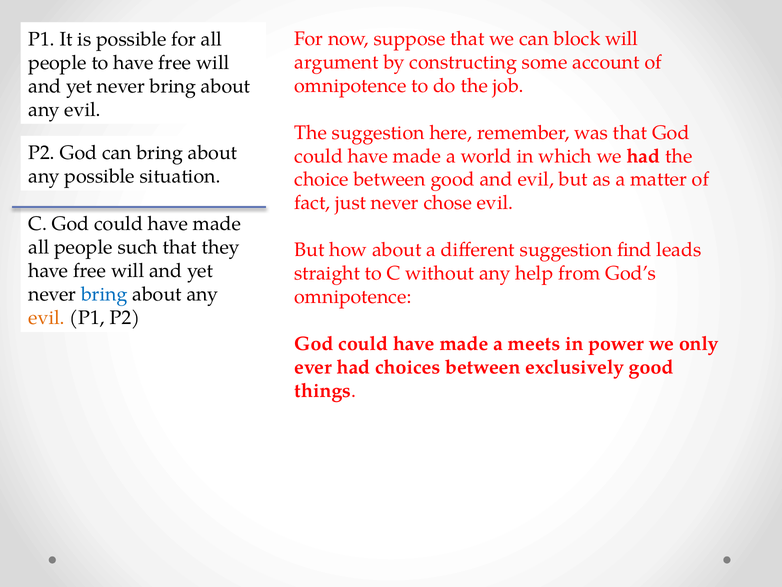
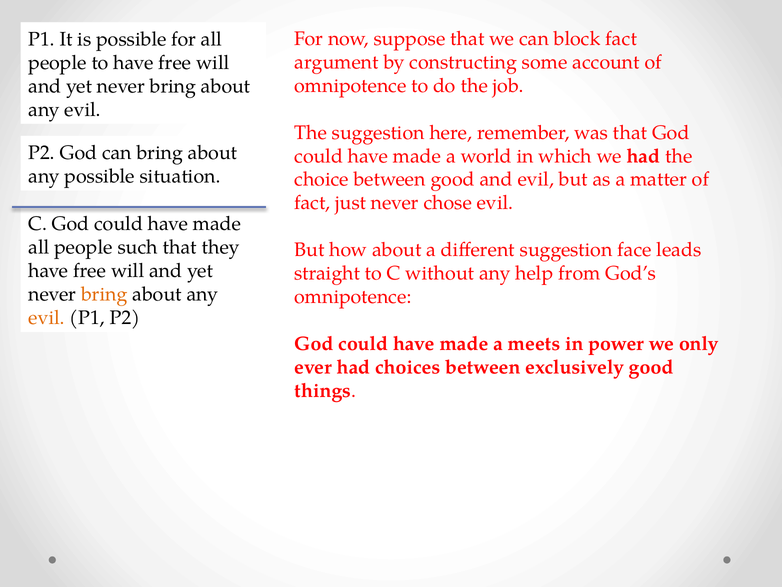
block will: will -> fact (621, 39)
find: find -> face (634, 250)
bring colour: blue -> orange (104, 294)
